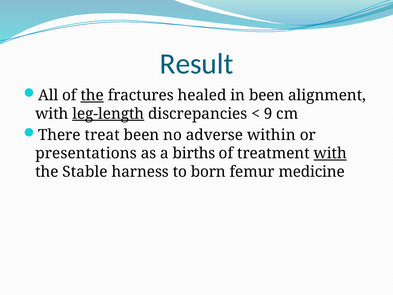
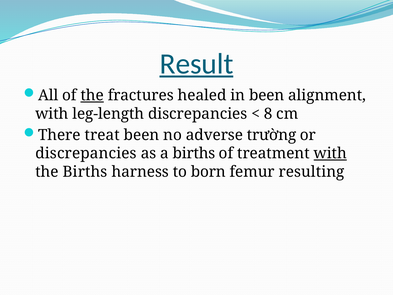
Result underline: none -> present (197, 64)
leg-length underline: present -> none (108, 114)
9: 9 -> 8 (268, 114)
within: within -> trường (272, 135)
presentations: presentations -> discrepancies (86, 153)
the Stable: Stable -> Births (85, 172)
medicine: medicine -> resulting (312, 172)
